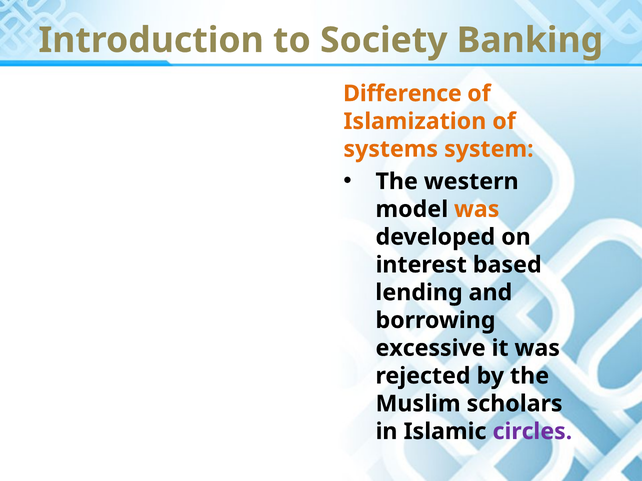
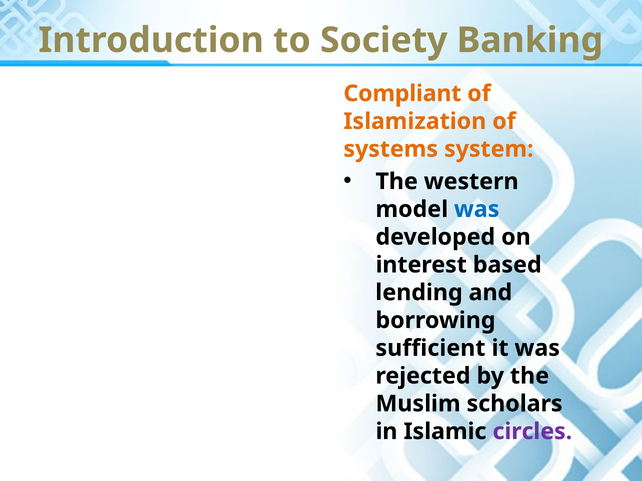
Difference: Difference -> Compliant (402, 94)
was colour: orange -> blue (477, 209)
excessive: excessive -> sufficient (431, 348)
